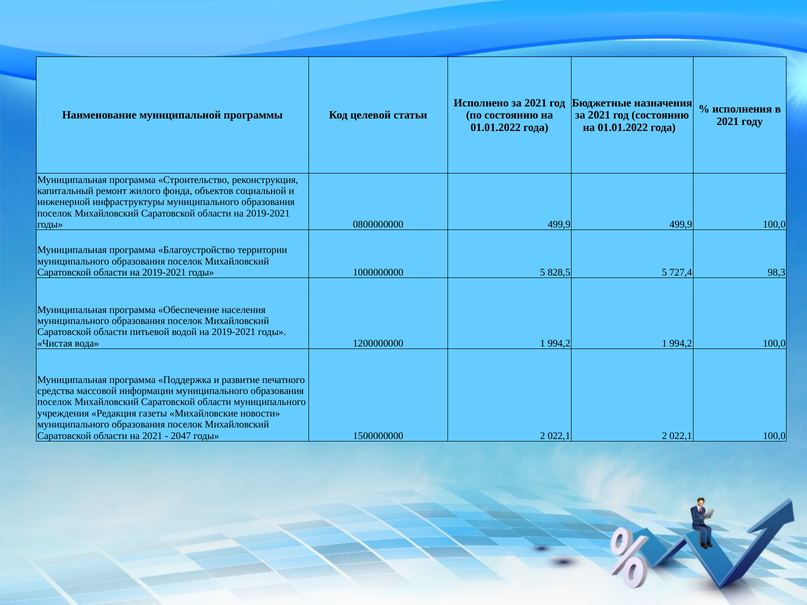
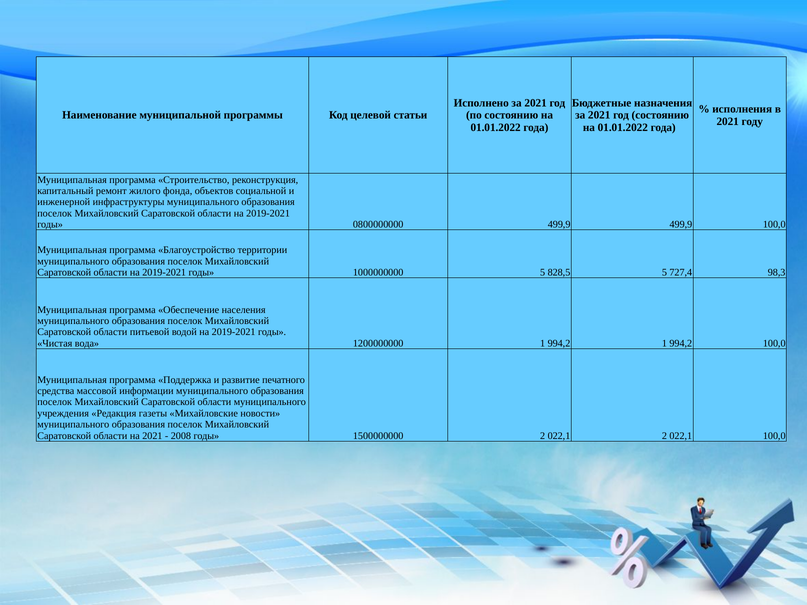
2047: 2047 -> 2008 (181, 436)
